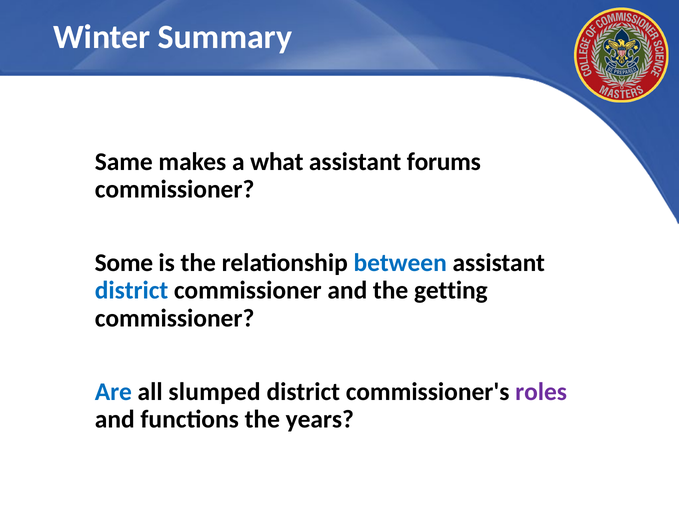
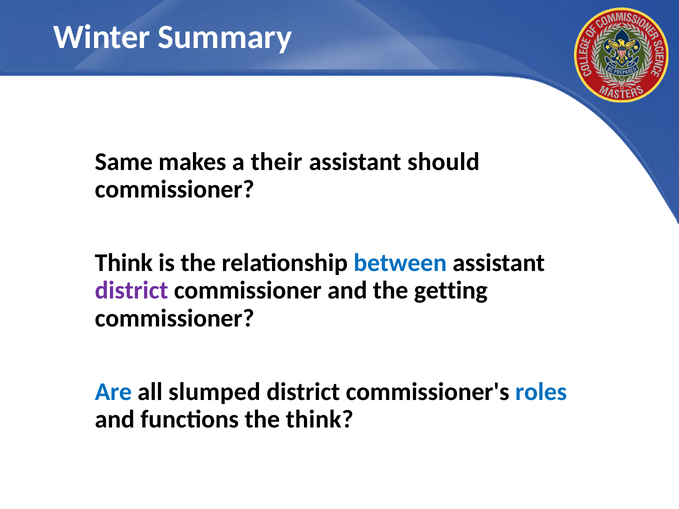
what: what -> their (277, 162)
forums: forums -> should (444, 162)
Some: Some -> Think (124, 263)
district colour: blue -> purple (132, 291)
roles colour: purple -> blue (541, 392)
the years: years -> think (320, 420)
